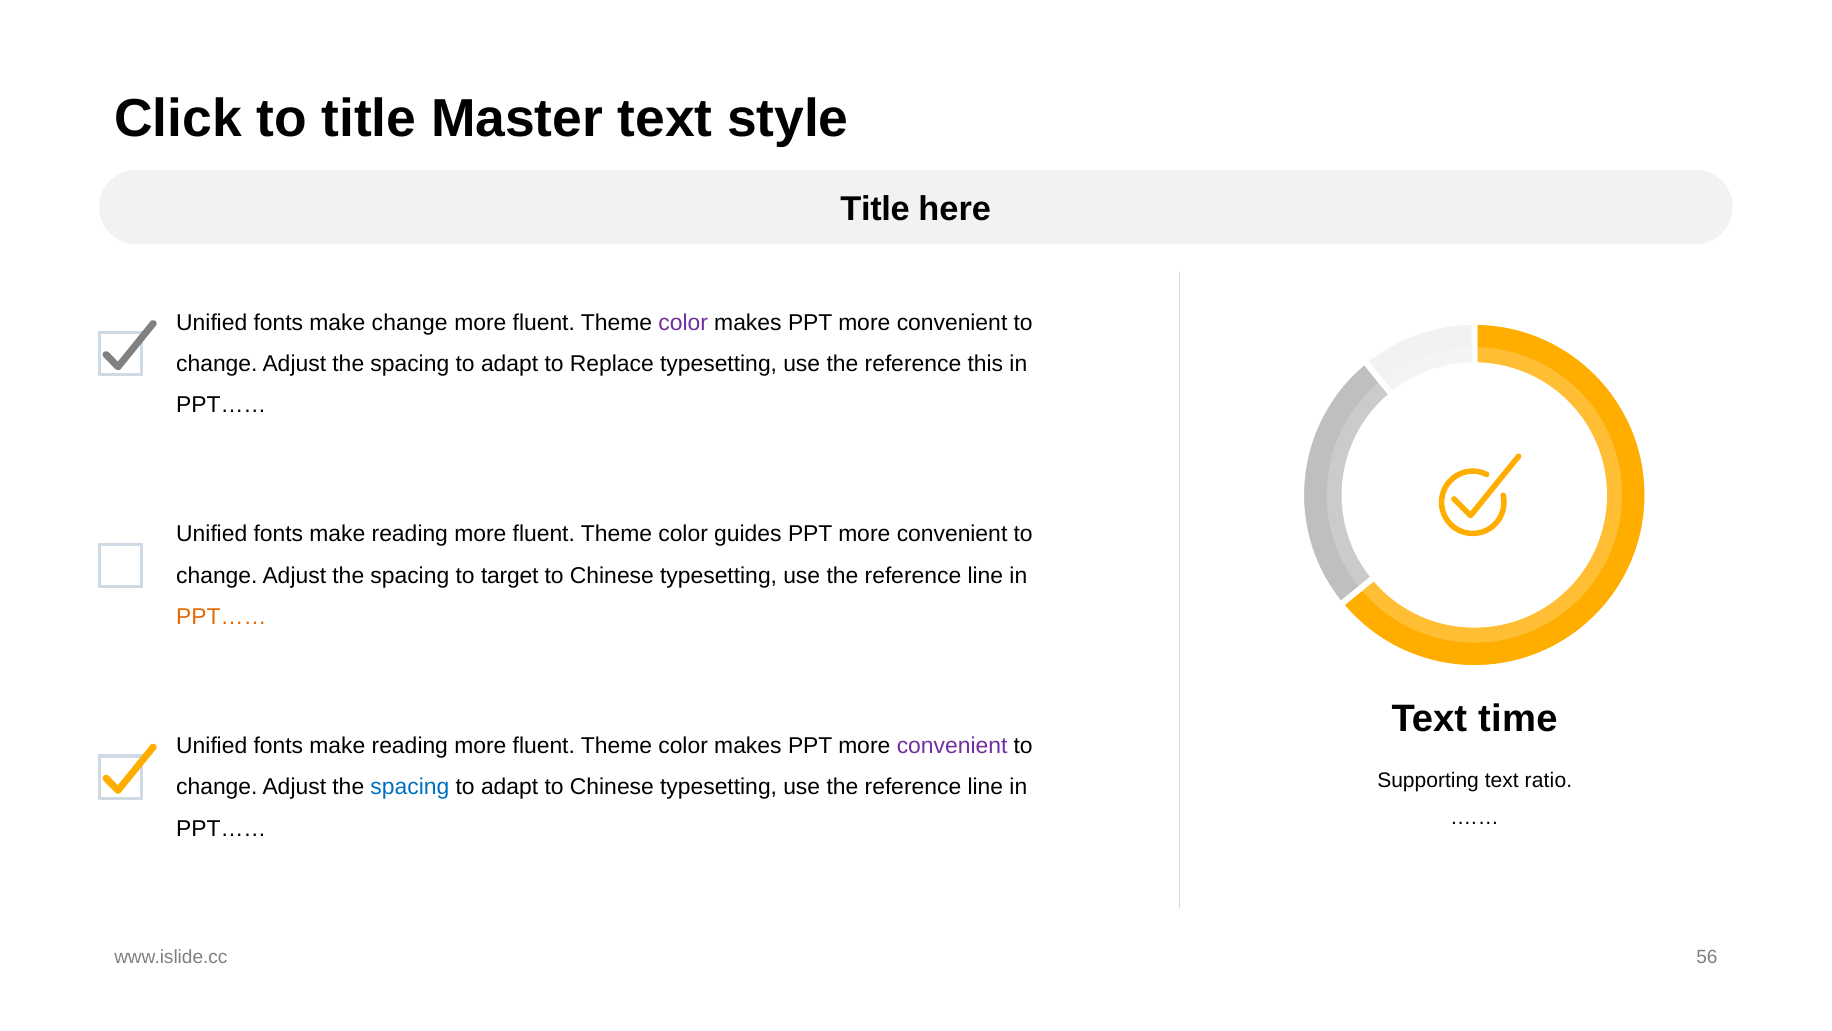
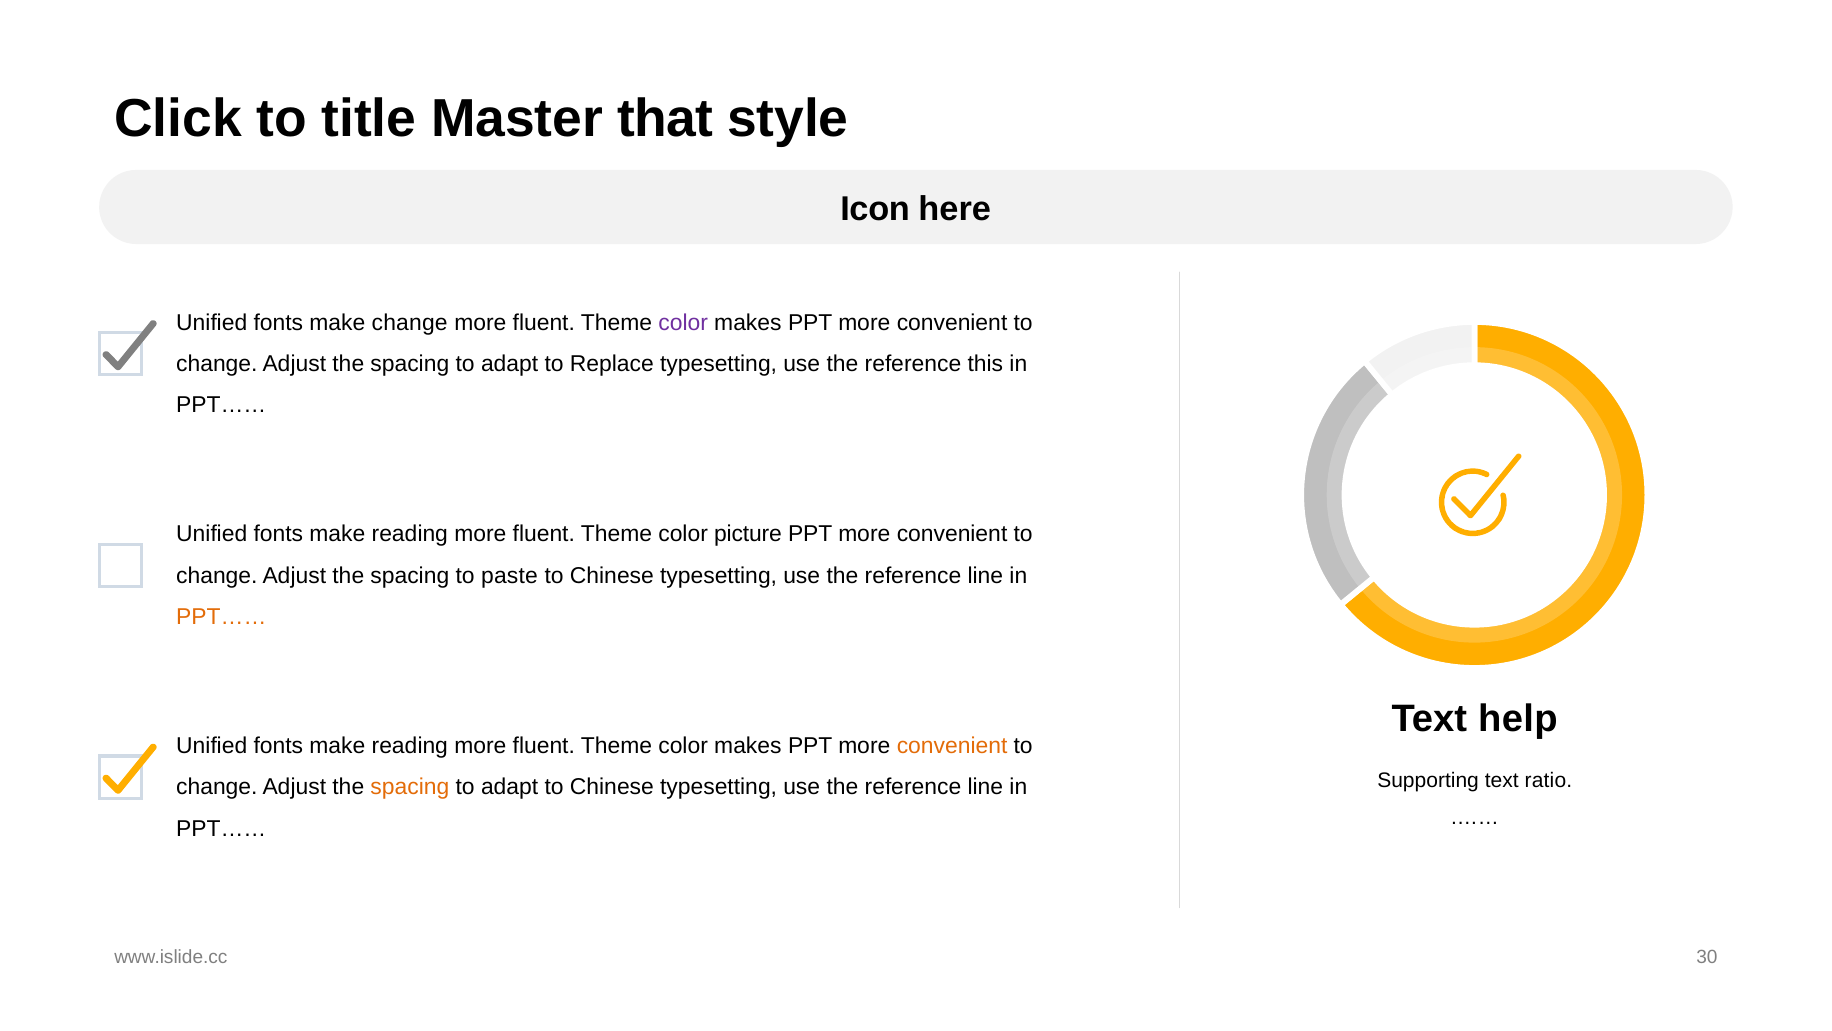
Master text: text -> that (665, 118)
Title: Title -> Icon (875, 209)
guides: guides -> picture (748, 534)
target: target -> paste (509, 575)
time: time -> help (1518, 719)
convenient colour: purple -> orange (952, 746)
spacing colour: blue -> orange (410, 787)
56: 56 -> 30 (1707, 956)
